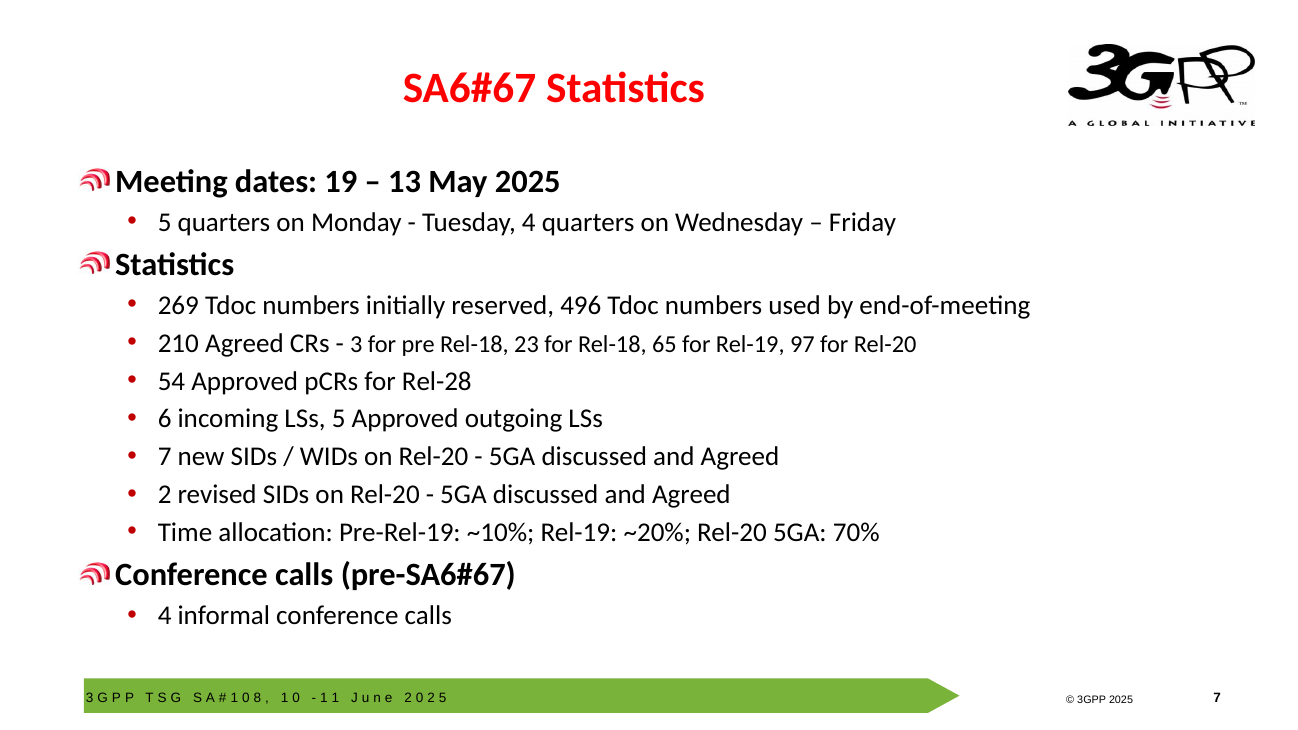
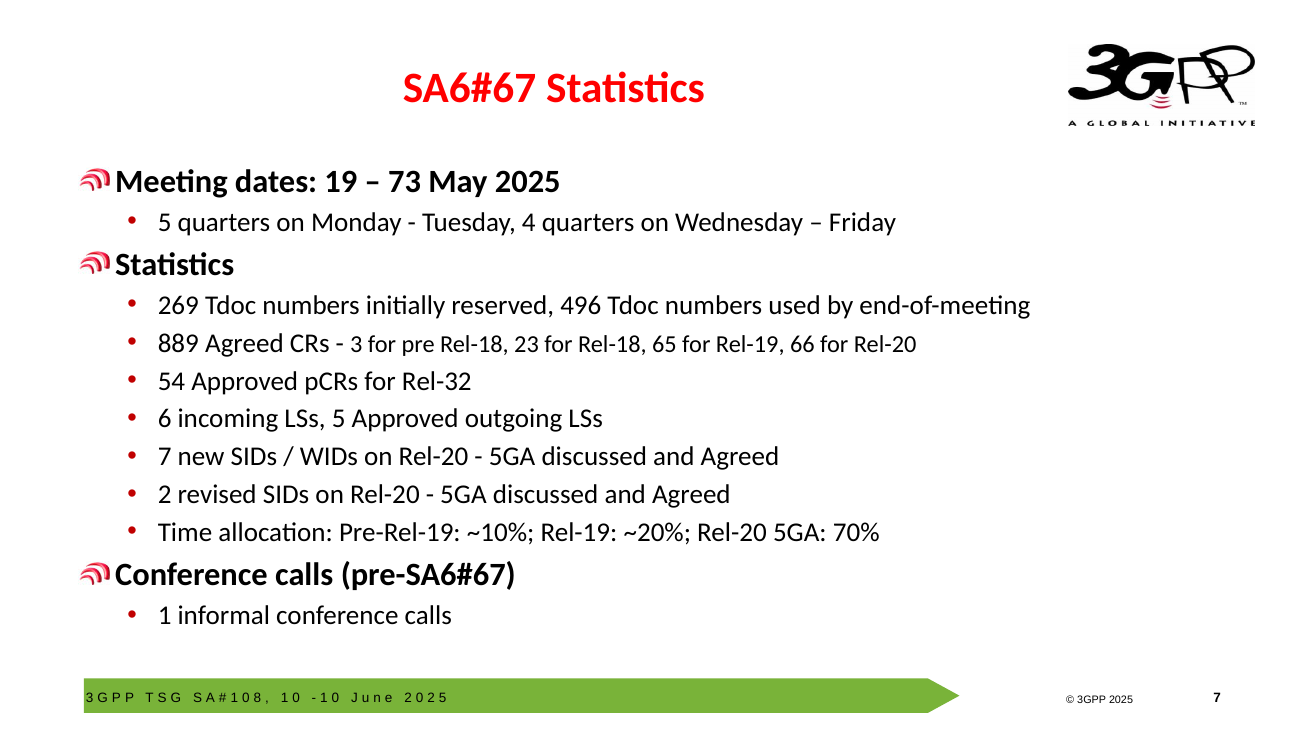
13: 13 -> 73 (405, 181)
210: 210 -> 889 (178, 343)
97: 97 -> 66 (802, 344)
Rel-28: Rel-28 -> Rel-32 (437, 381)
4: 4 -> 1 (165, 616)
1: 1 -> 0 (335, 698)
